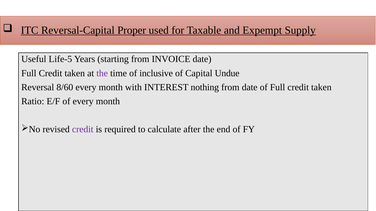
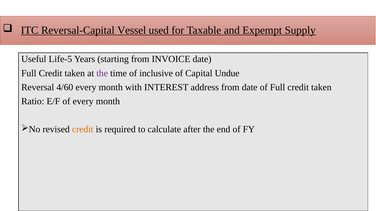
Proper: Proper -> Vessel (132, 30)
8/60: 8/60 -> 4/60 (65, 87)
nothing: nothing -> address (205, 87)
credit colour: purple -> orange (83, 130)
